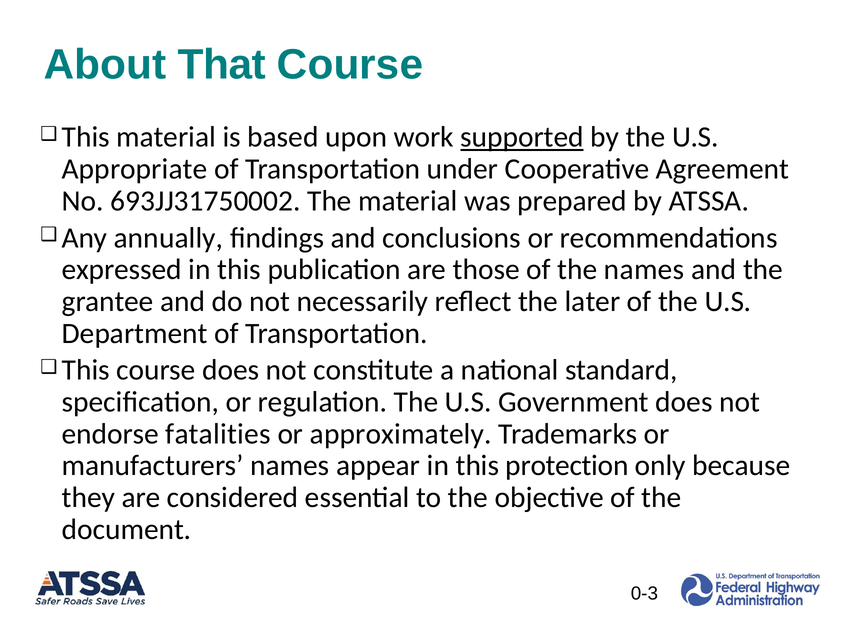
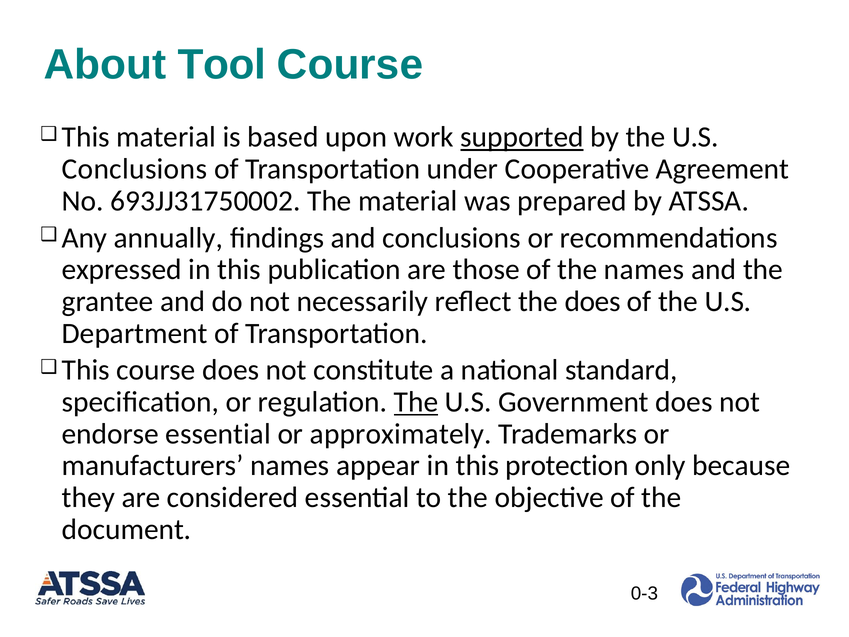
That: That -> Tool (222, 64)
Appropriate: Appropriate -> Conclusions (134, 169)
the later: later -> does (593, 301)
The underline: none -> present (416, 402)
endorse fatalities: fatalities -> essential (218, 434)
